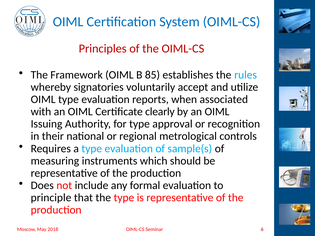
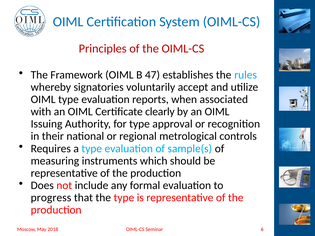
85: 85 -> 47 (152, 75)
principle: principle -> progress (51, 198)
